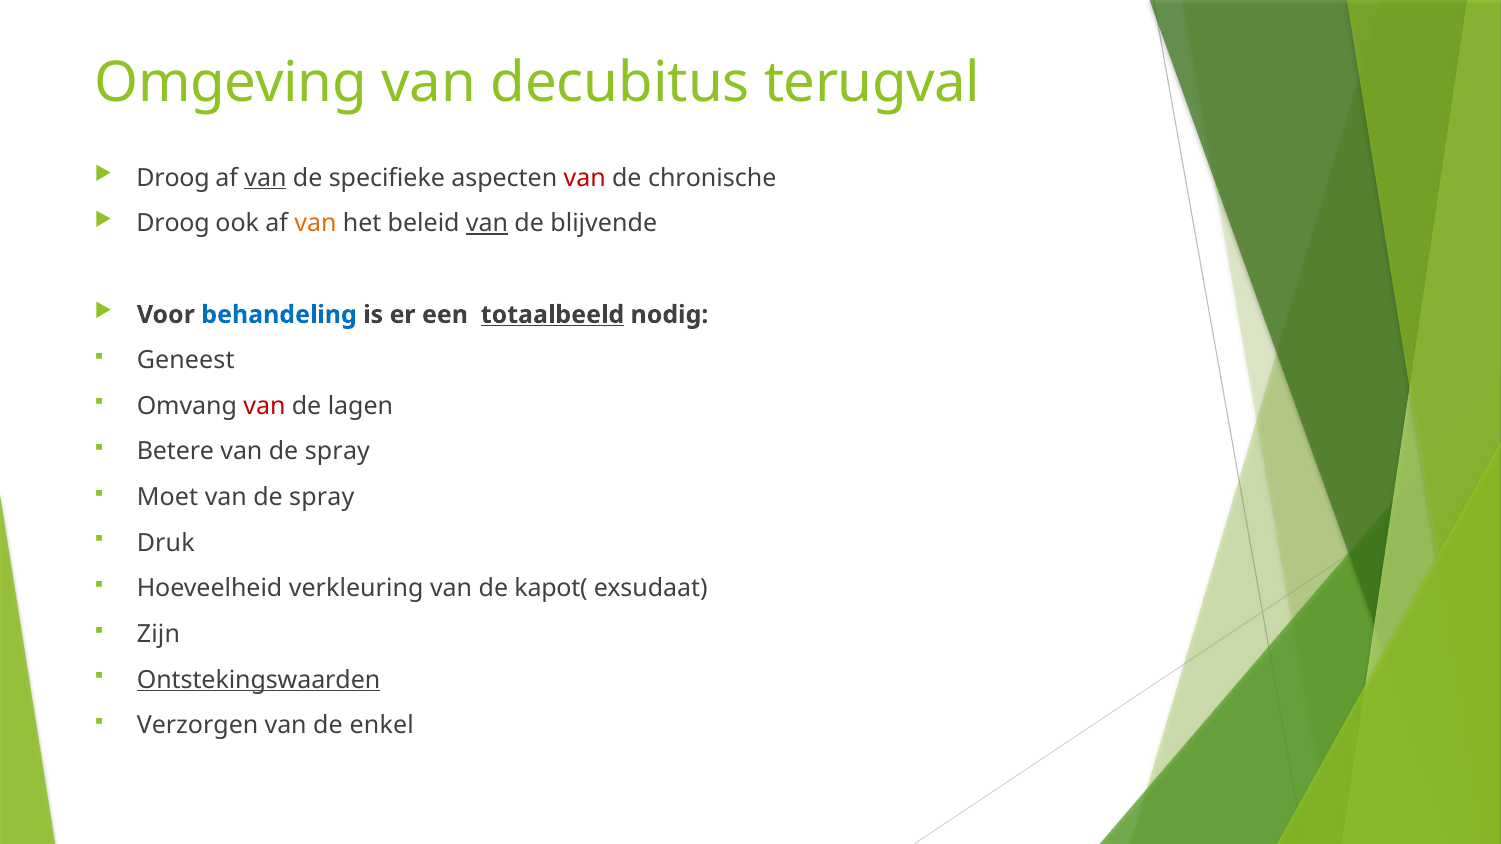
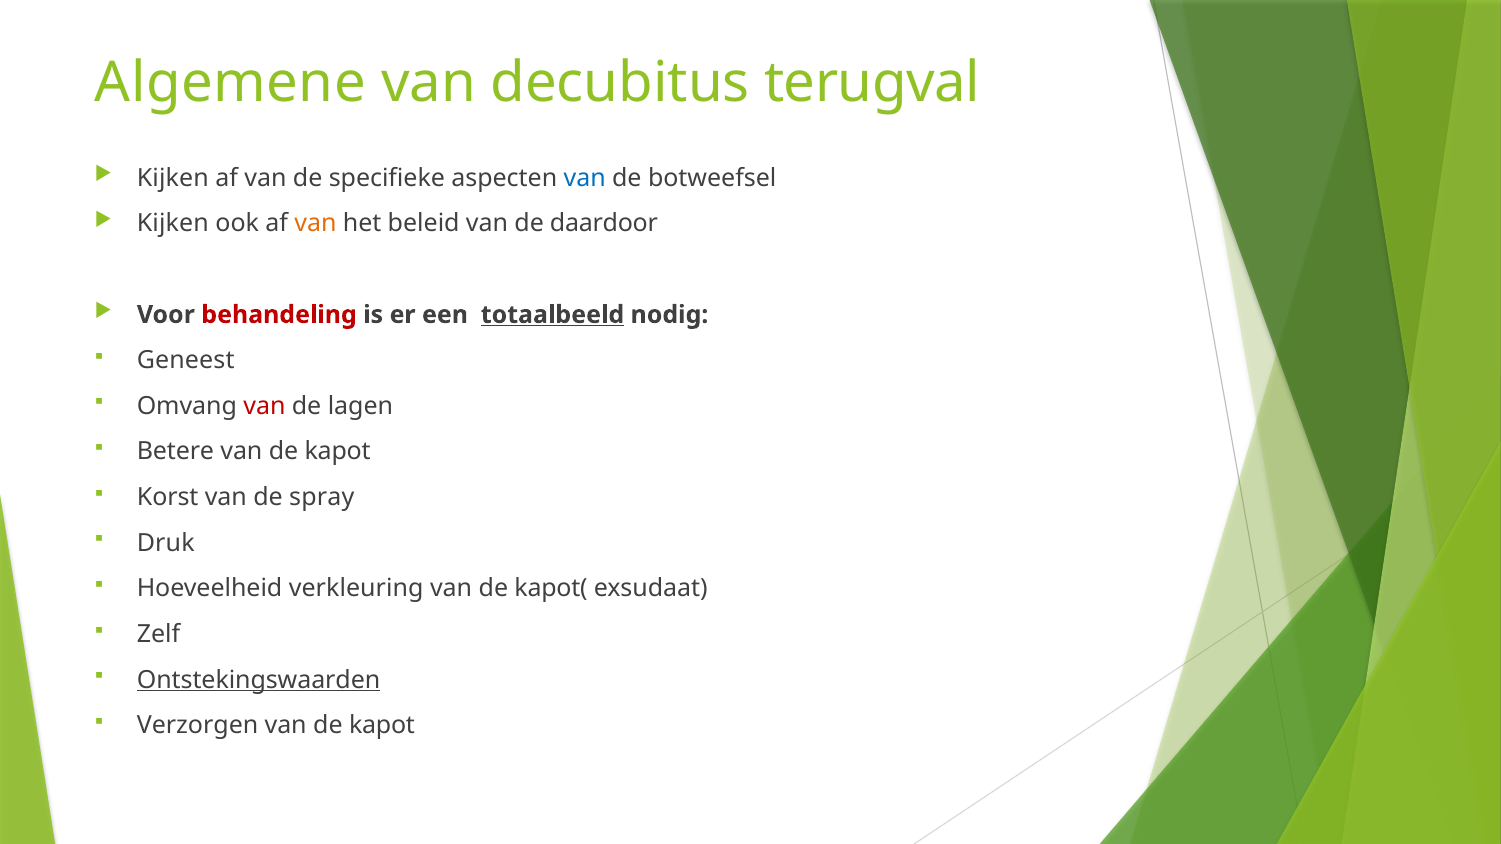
Omgeving: Omgeving -> Algemene (230, 83)
Droog: Droog -> Kijken (173, 178)
van underline: present -> none (265, 178)
van colour: red -> blue (585, 178)
chronische: chronische -> botweefsel (712, 178)
Droog: Droog -> Kijken (173, 224)
van underline: present -> none (487, 224)
blijvende: blijvende -> daardoor (604, 224)
behandeling colour: blue -> red (279, 315)
spray: spray -> kapot (338, 452)
Moet: Moet -> Korst (168, 497)
Zijn: Zijn -> Zelf (159, 634)
enkel: enkel -> kapot (382, 726)
